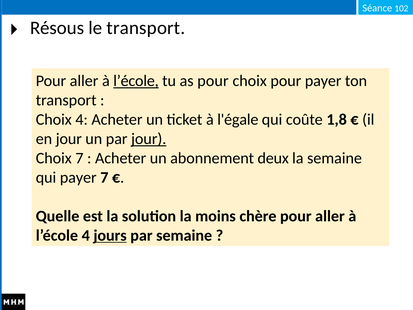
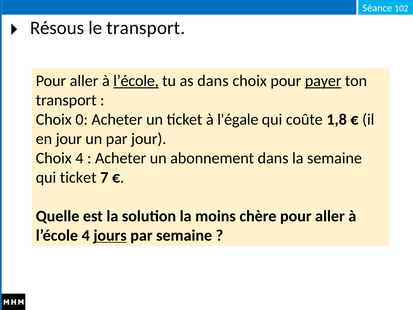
as pour: pour -> dans (213, 81)
payer underline: none -> present (323, 81)
Choix 4: 4 -> 0 (82, 120)
jour underline: present -> none (149, 139)
Choix 7: 7 -> 4 (79, 158)
abonnement deux: deux -> dans (273, 158)
qui payer: payer -> ticket (78, 177)
